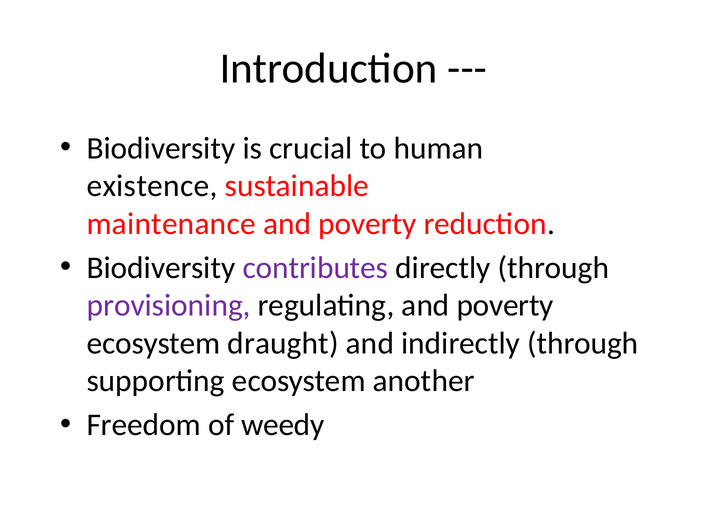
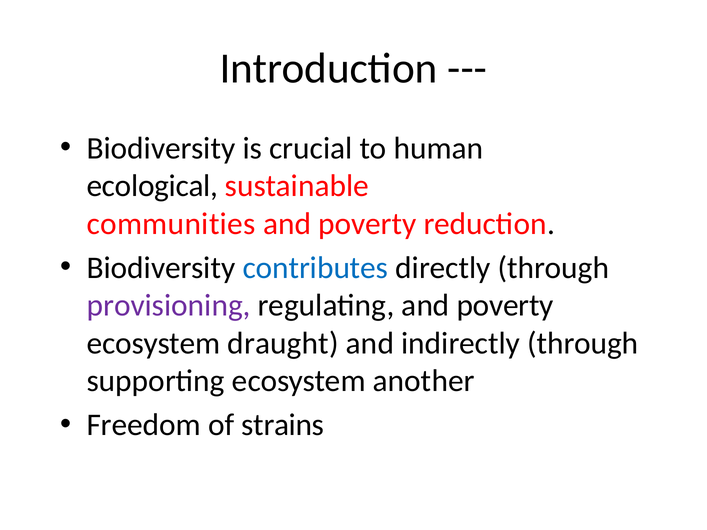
existence: existence -> ecological (152, 186)
maintenance: maintenance -> communities (171, 224)
contributes colour: purple -> blue (315, 268)
weedy: weedy -> strains (283, 425)
